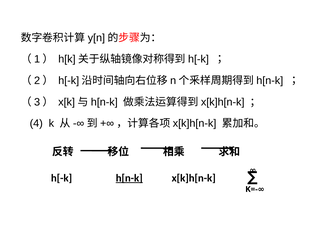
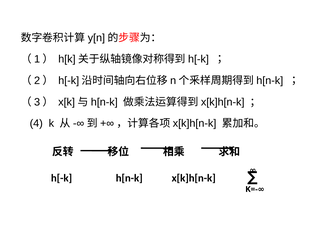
h[n-k underline: present -> none (129, 178)
